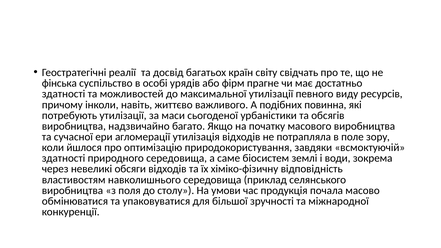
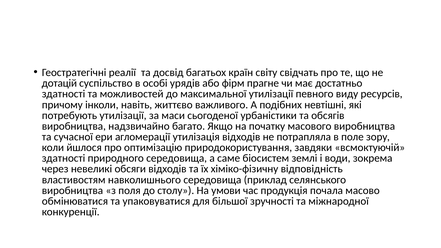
фінська: фінська -> дотацій (59, 83)
повинна: повинна -> невтішні (325, 105)
